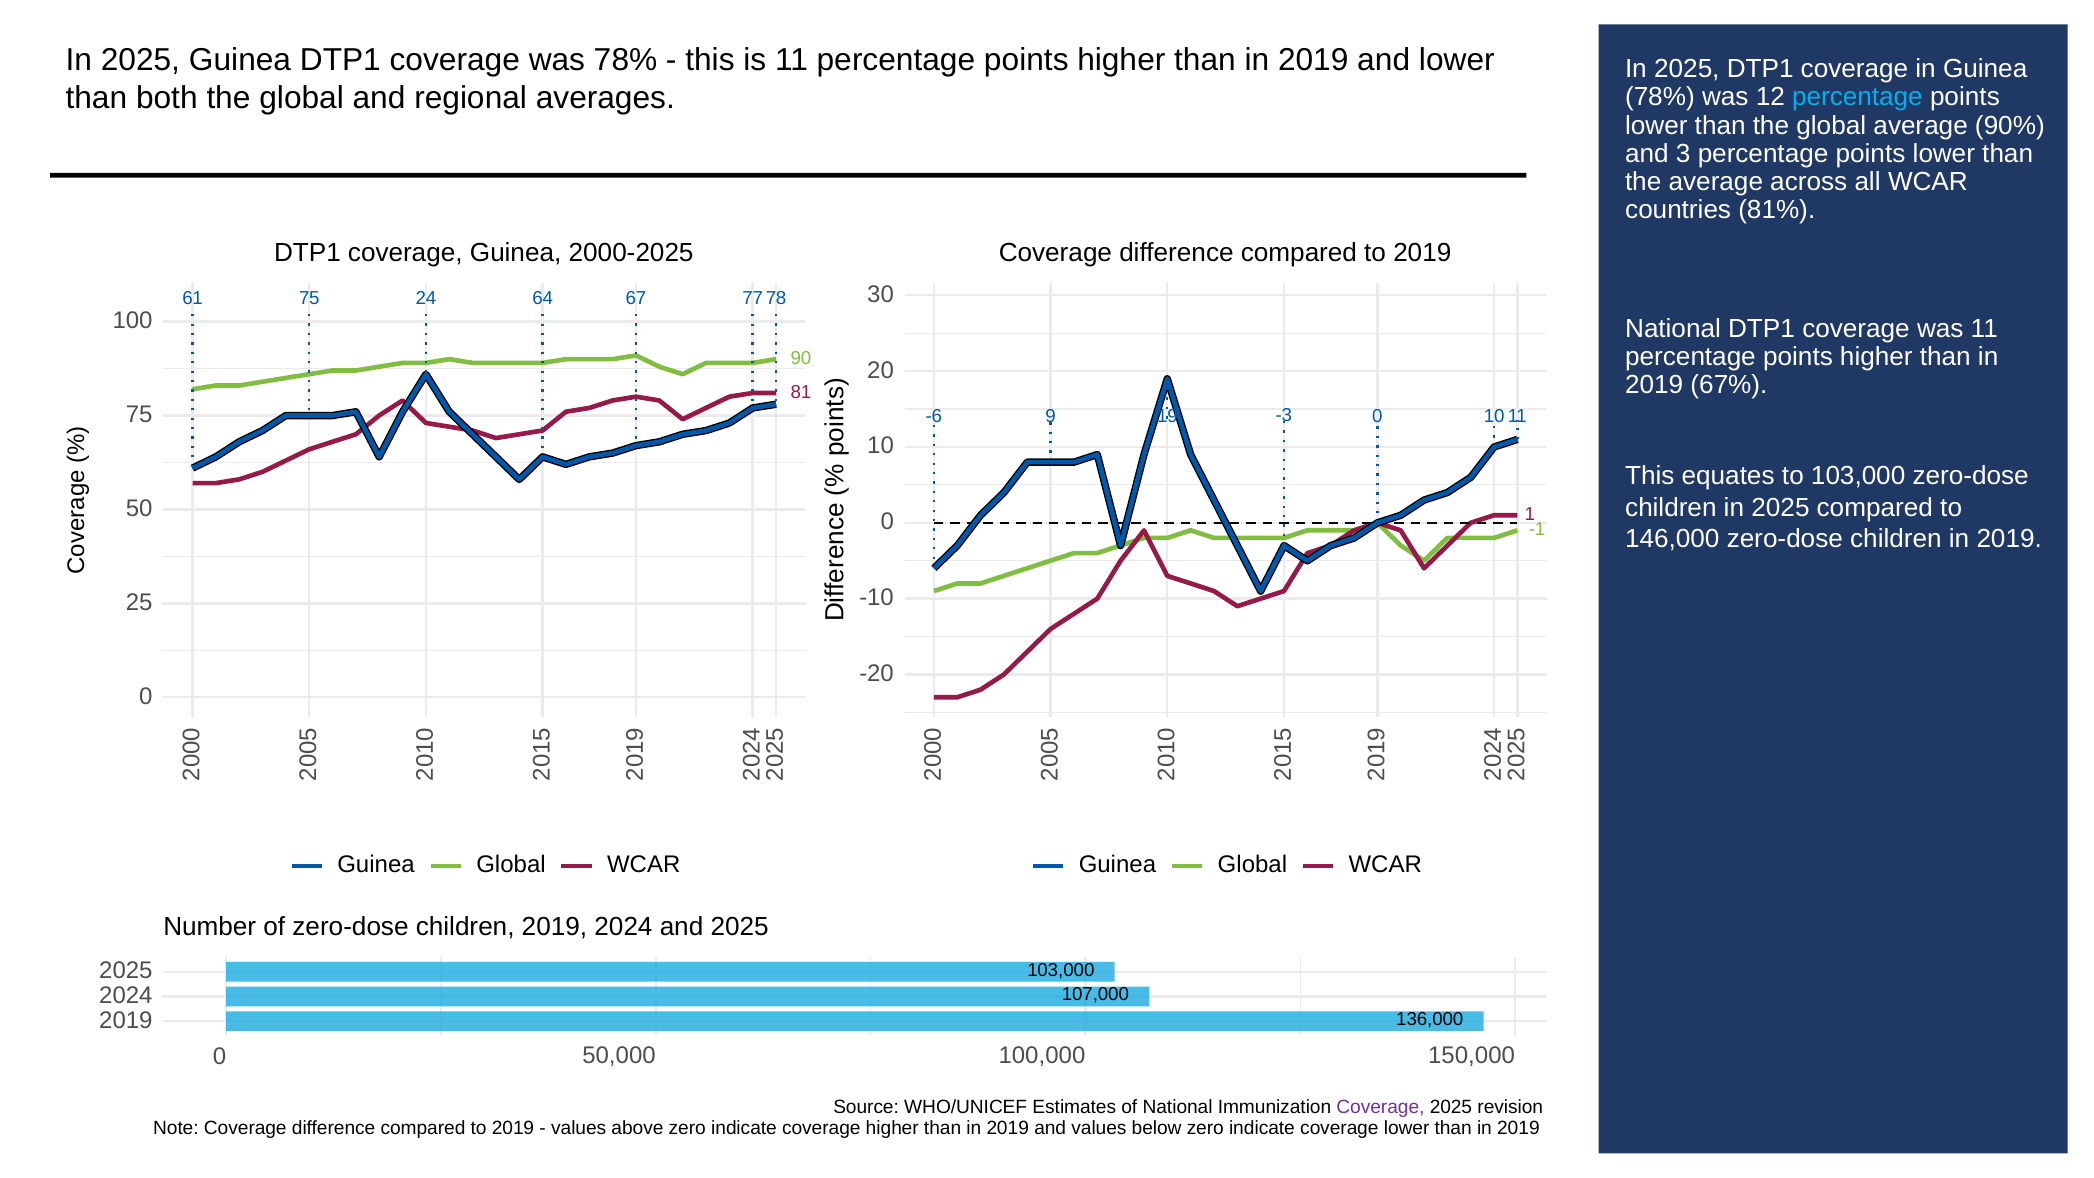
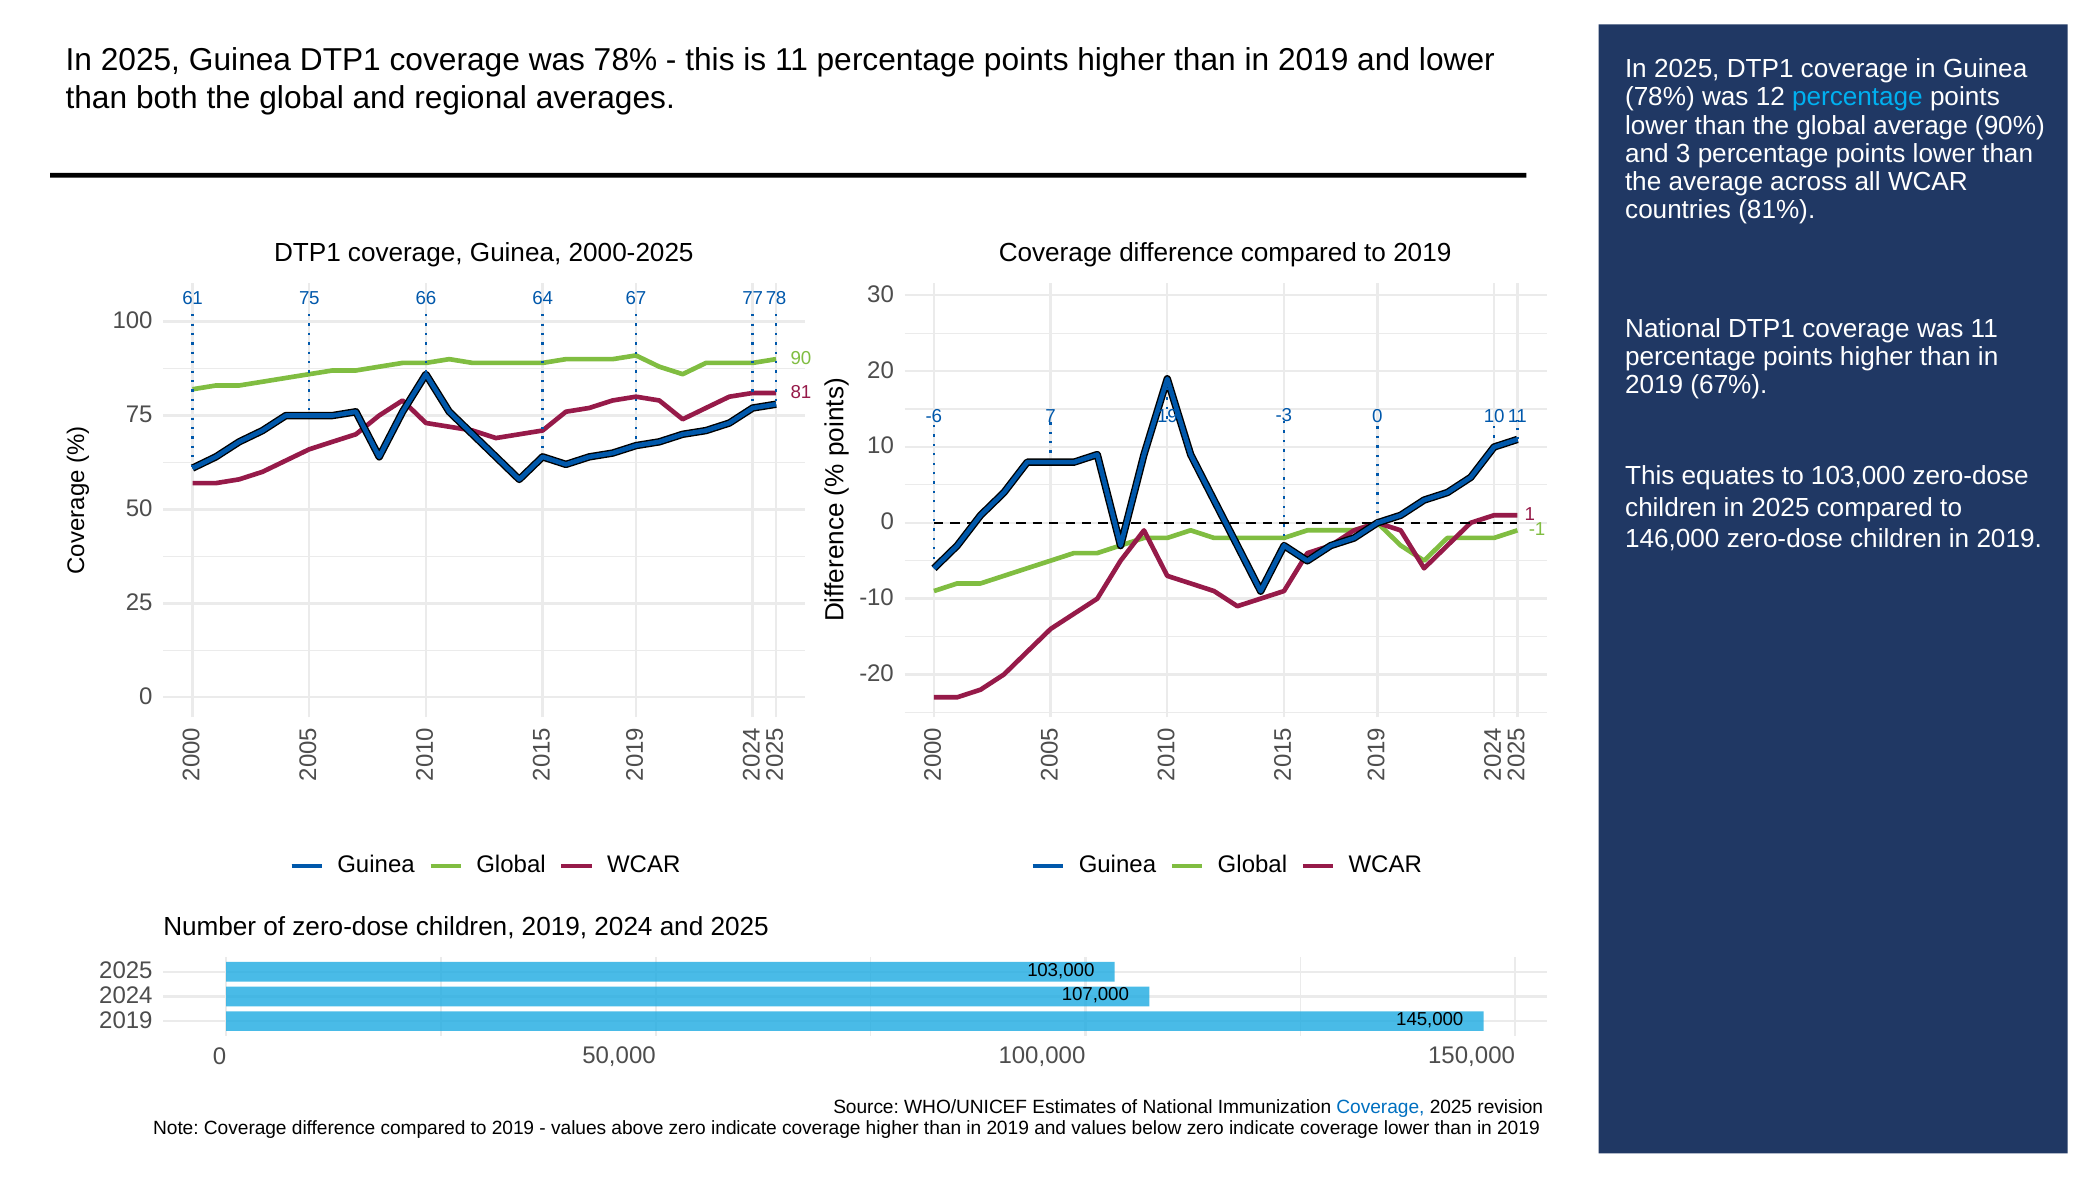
24: 24 -> 66 (426, 298)
-6 9: 9 -> 7 (1051, 416)
136,000: 136,000 -> 145,000 (1430, 1019)
Coverage colour: purple -> blue (1380, 1107)
